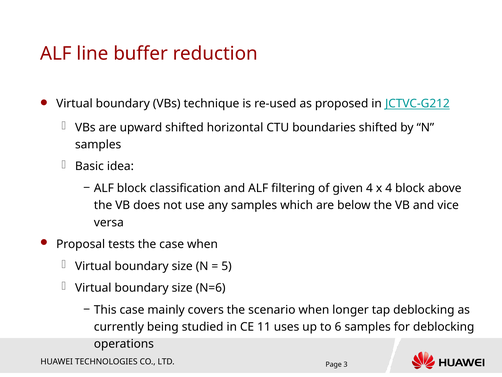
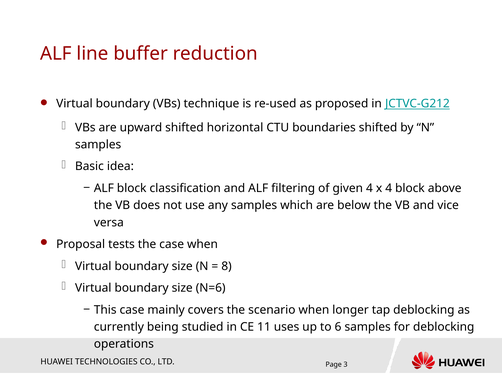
5: 5 -> 8 (227, 266)
